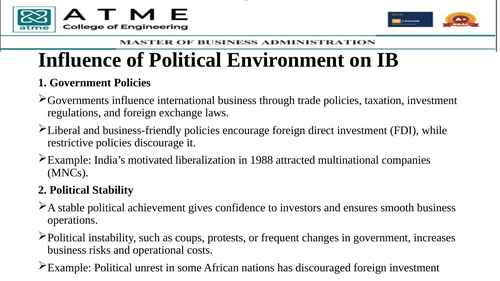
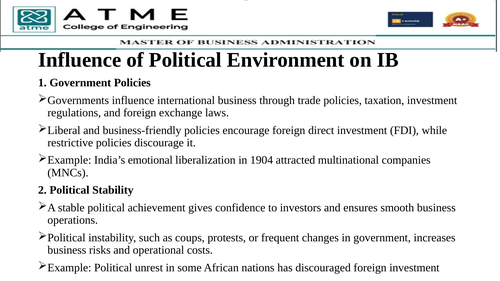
motivated: motivated -> emotional (150, 160)
1988: 1988 -> 1904 (262, 160)
